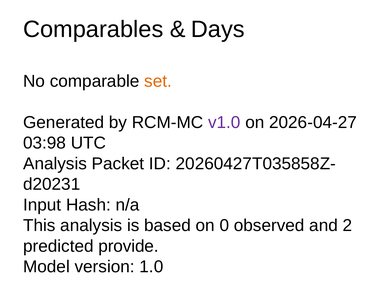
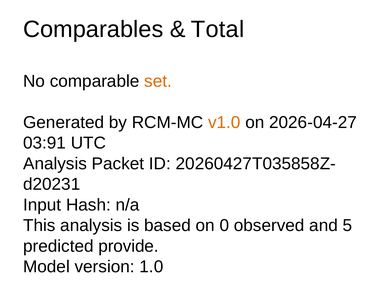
Days: Days -> Total (218, 29)
v1.0 colour: purple -> orange (224, 122)
03:98: 03:98 -> 03:91 (45, 143)
2: 2 -> 5 (347, 225)
